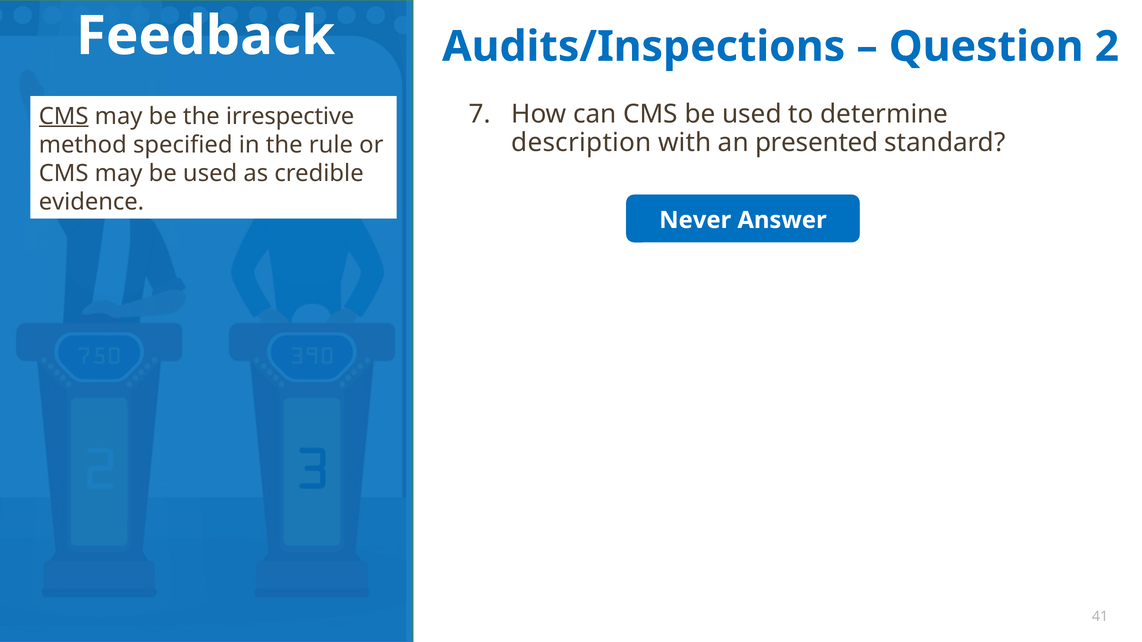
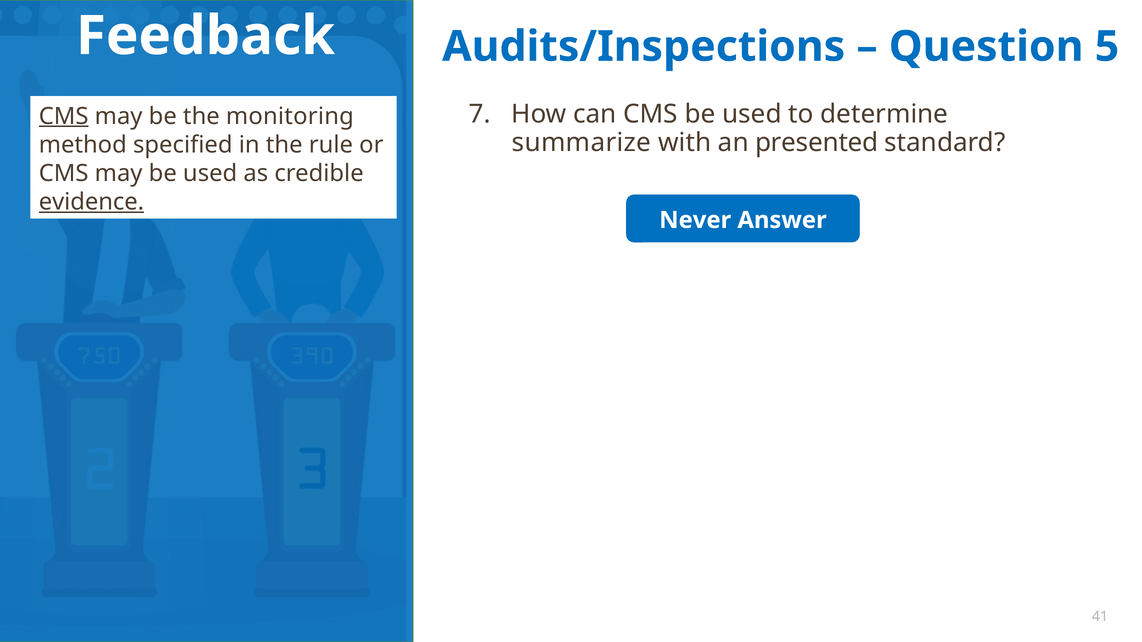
2: 2 -> 5 (1107, 47)
irrespective: irrespective -> monitoring (290, 116)
description: description -> summarize (581, 143)
evidence underline: none -> present (91, 202)
